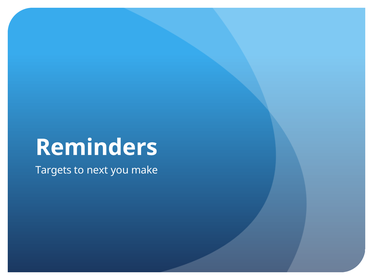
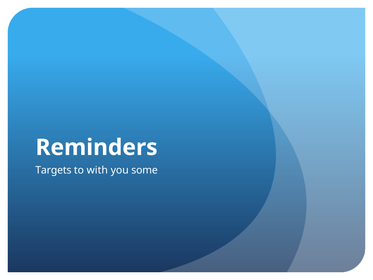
next: next -> with (97, 170)
make: make -> some (144, 170)
